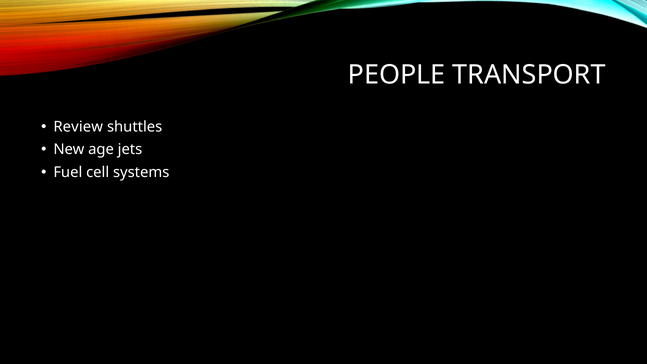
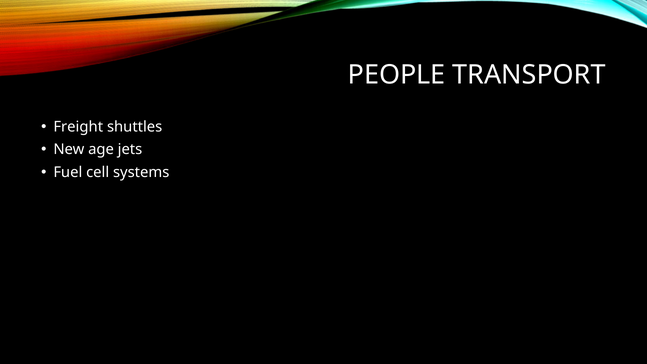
Review: Review -> Freight (78, 127)
